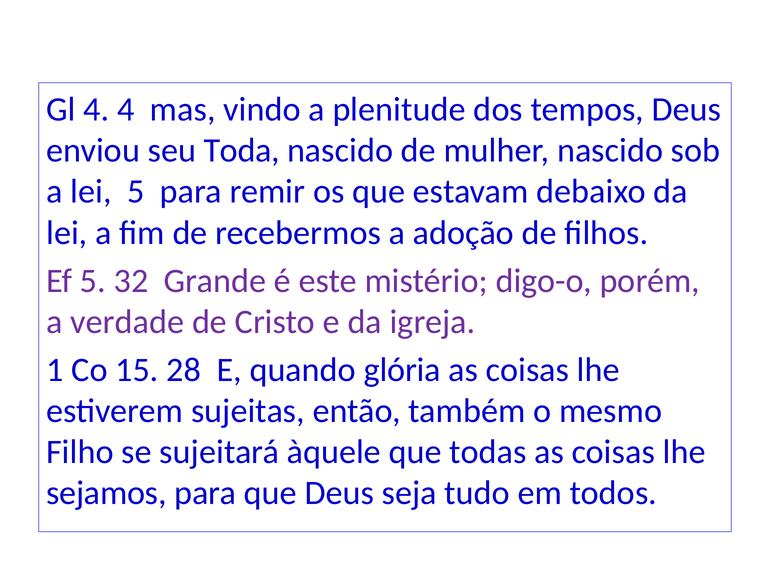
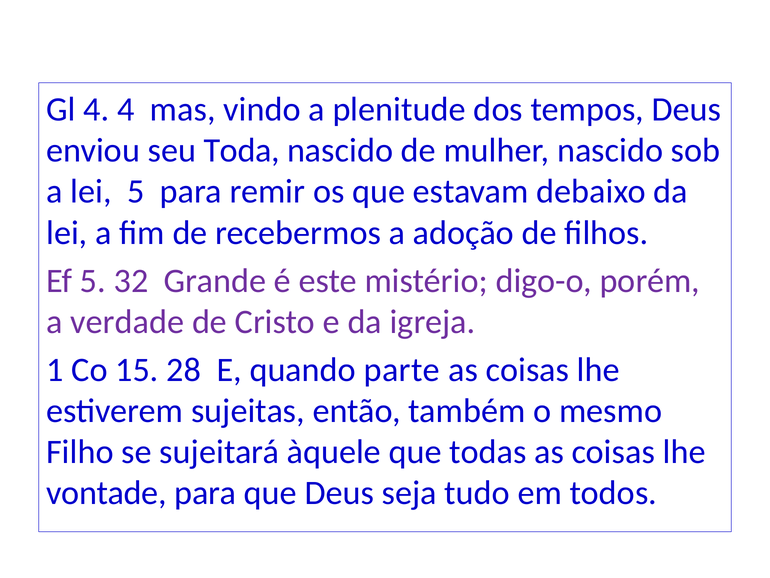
glória: glória -> parte (402, 370)
sejamos: sejamos -> vontade (106, 493)
